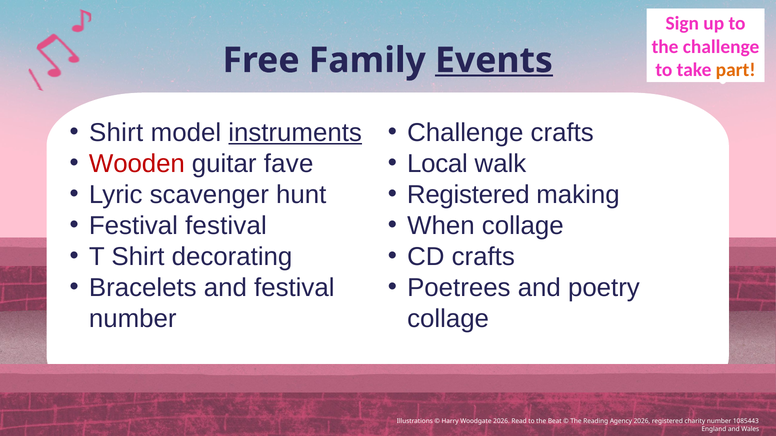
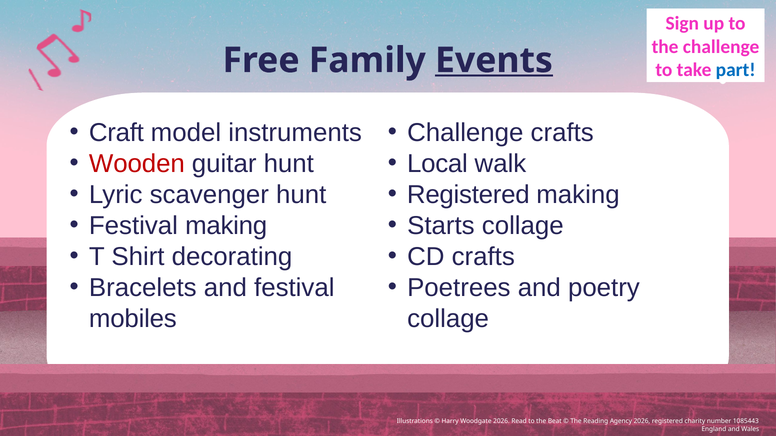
part colour: orange -> blue (736, 70)
Shirt: Shirt -> Craft (116, 133)
instruments underline: present -> none (295, 133)
guitar fave: fave -> hunt (289, 164)
Festival festival: festival -> making (226, 226)
When: When -> Starts (441, 226)
number: number -> mobiles (133, 319)
